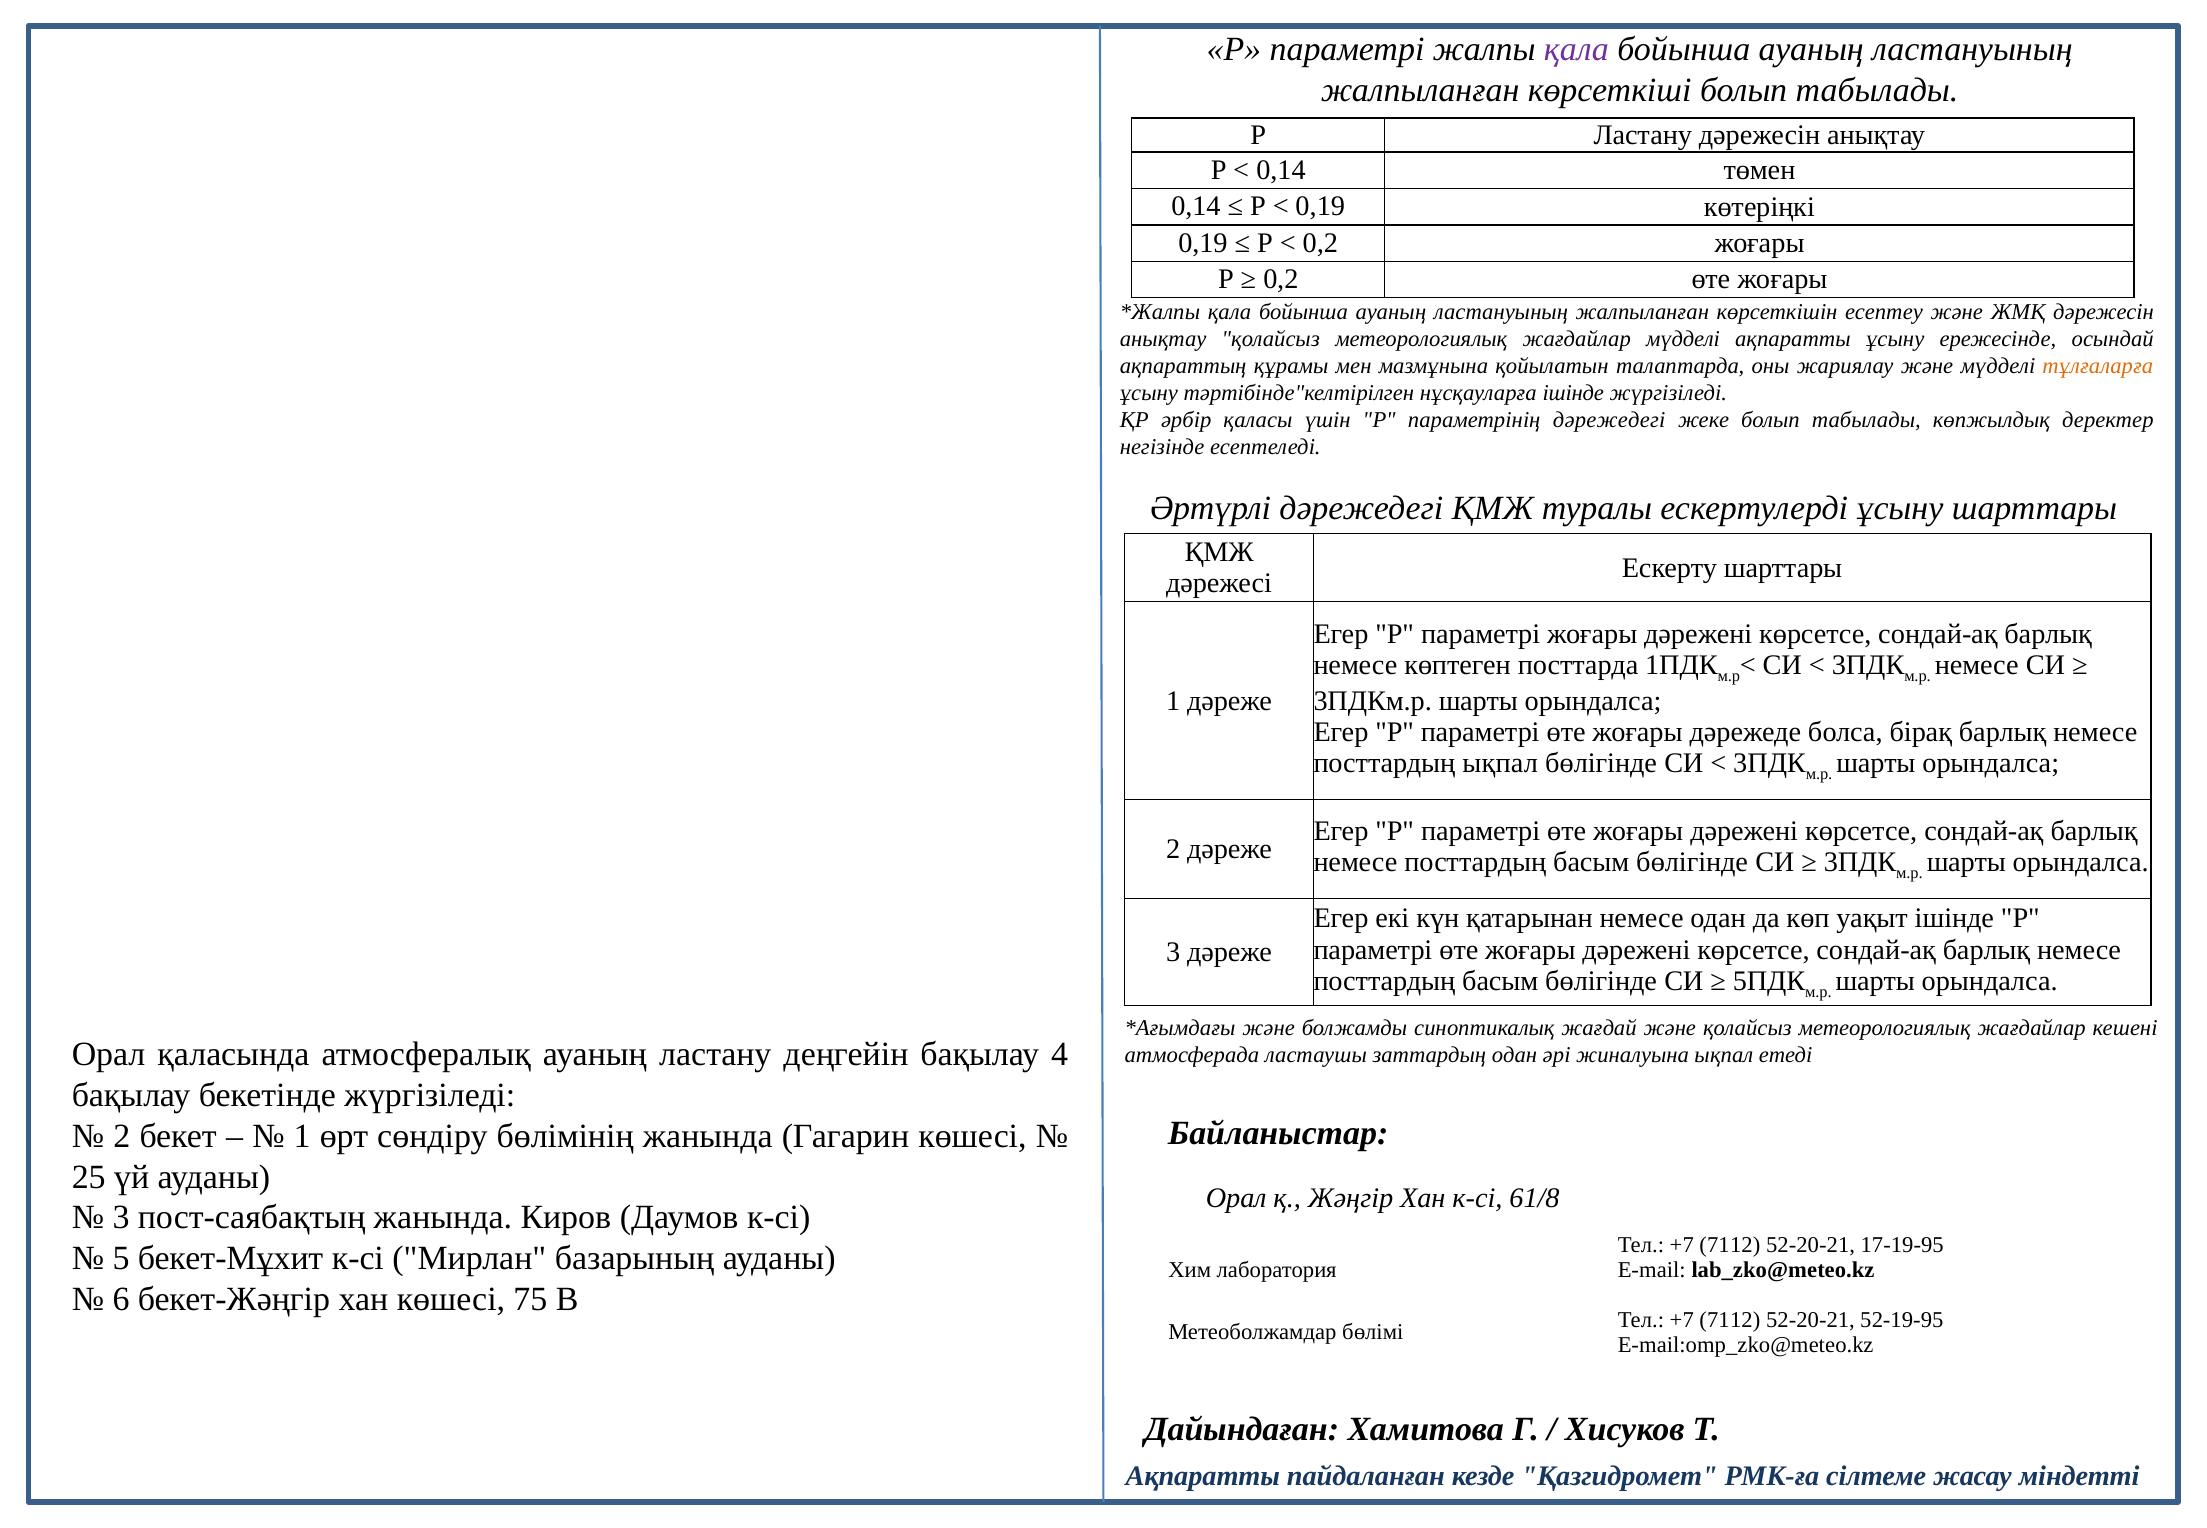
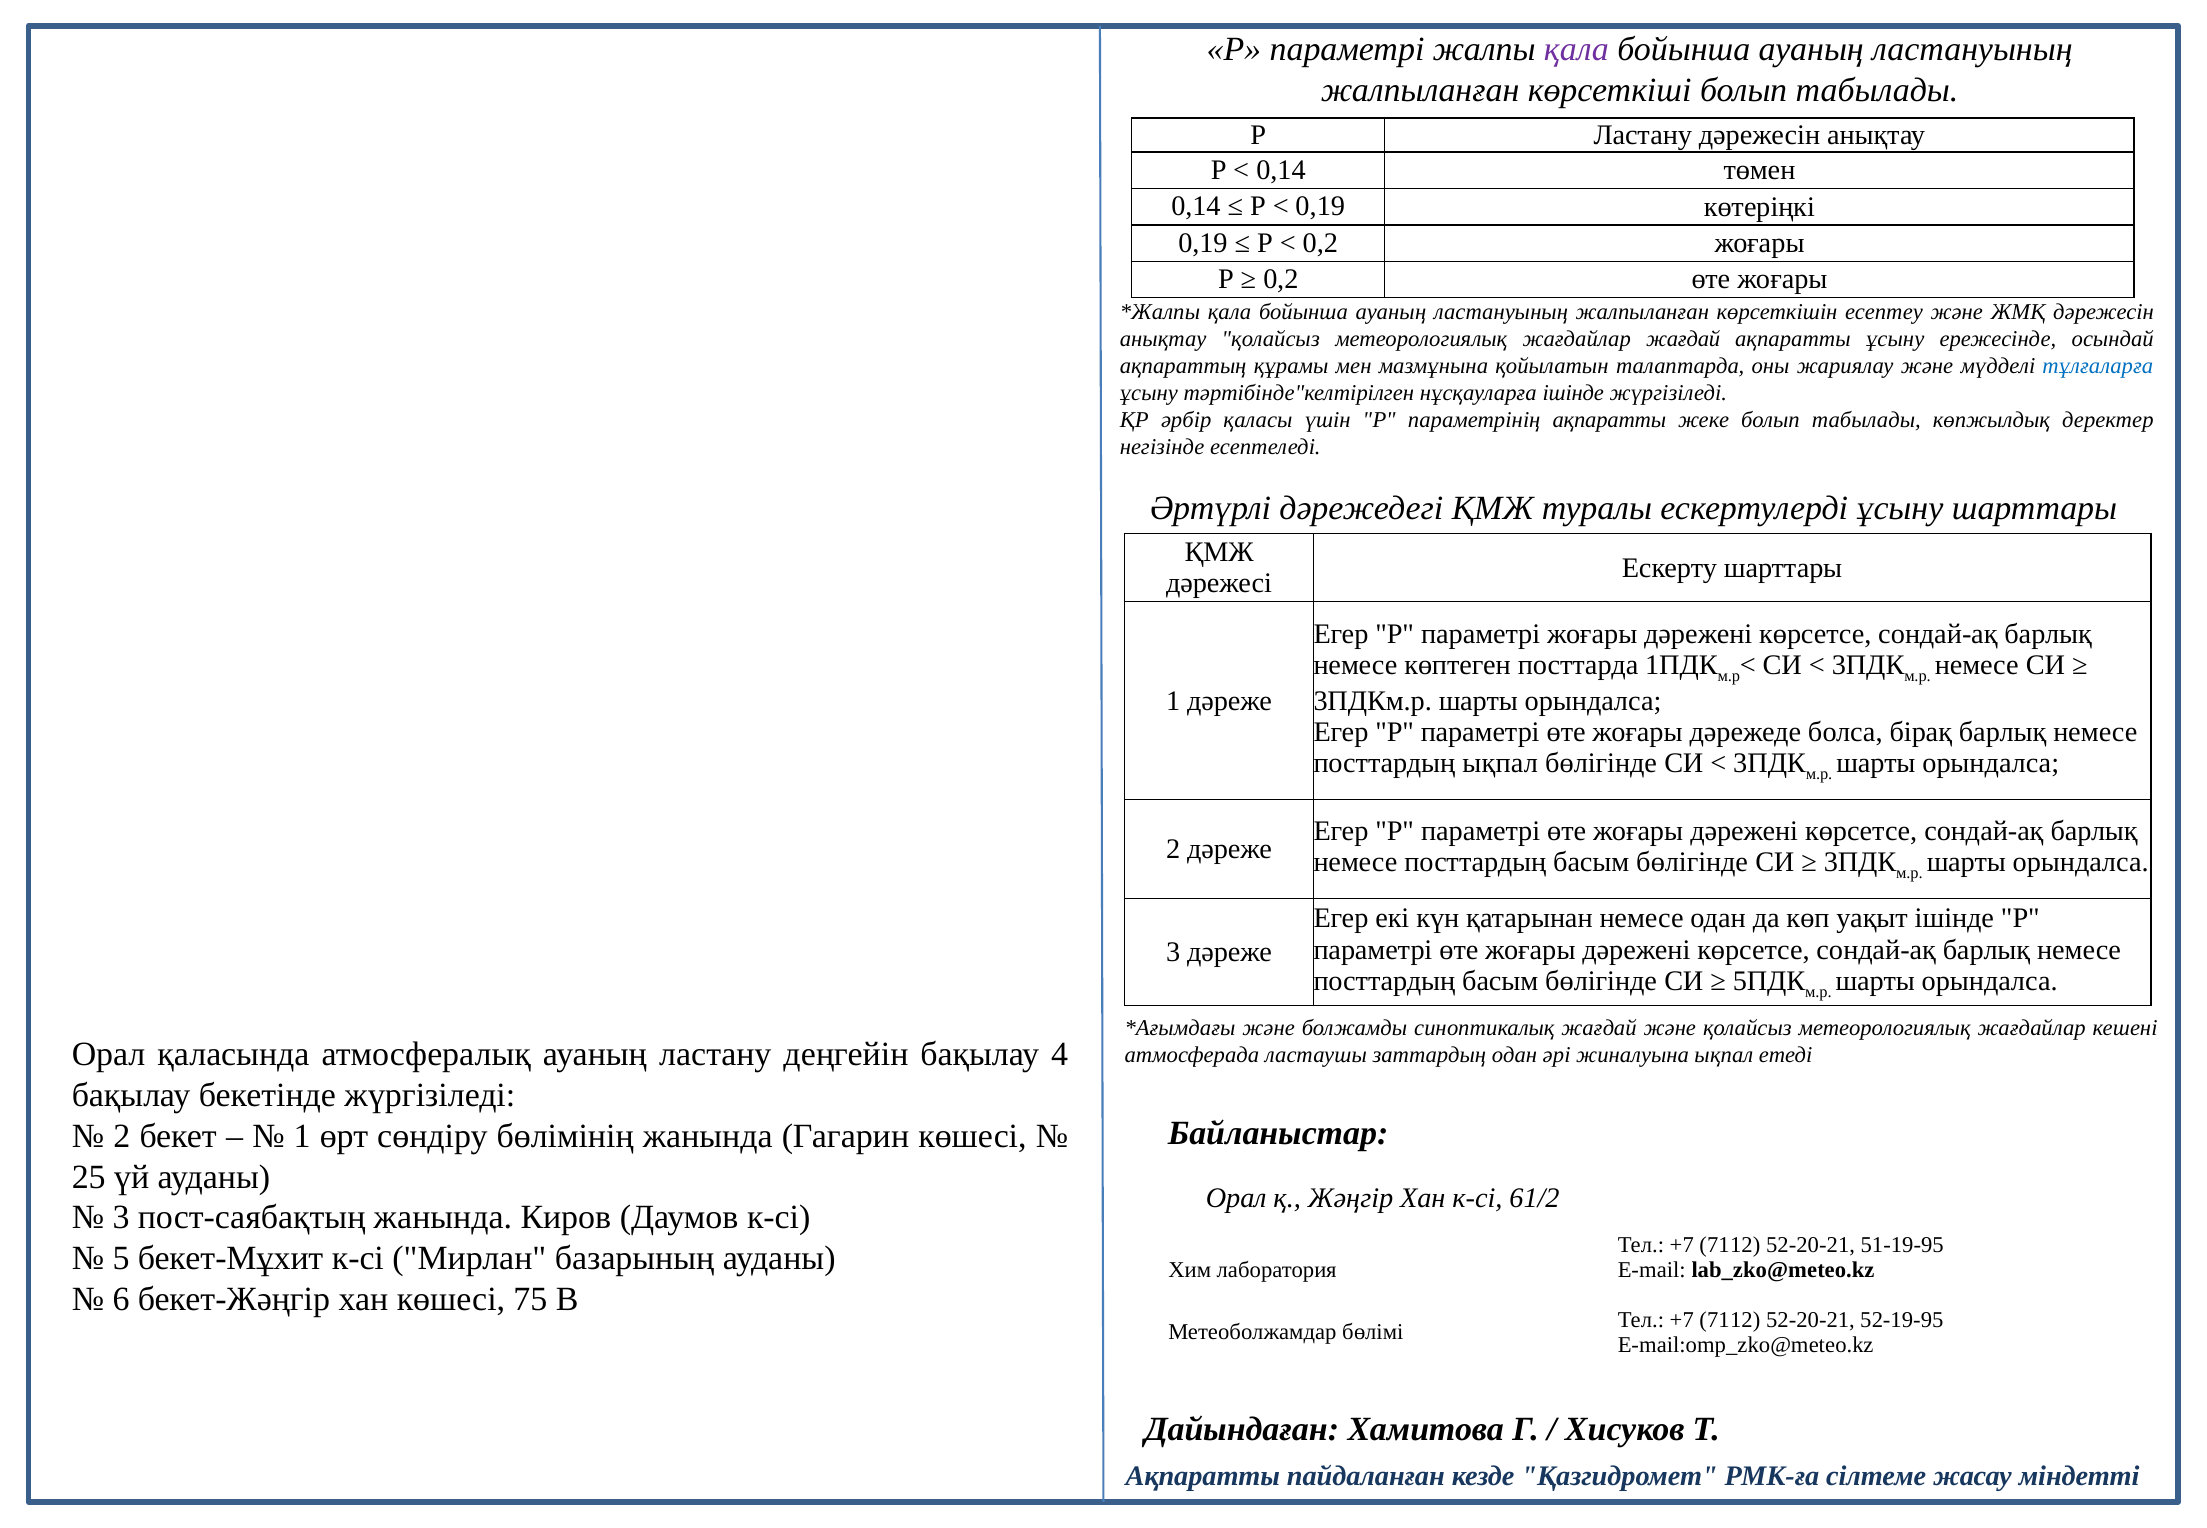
жағдайлар мүдделі: мүдделі -> жағдай (1683, 339)
тұлғаларға colour: orange -> blue (2098, 366)
параметрінің дәрежедегі: дәрежедегі -> ақпаратты (1609, 420)
61/8: 61/8 -> 61/2 (1534, 1198)
17-19-95: 17-19-95 -> 51-19-95 (1902, 1245)
